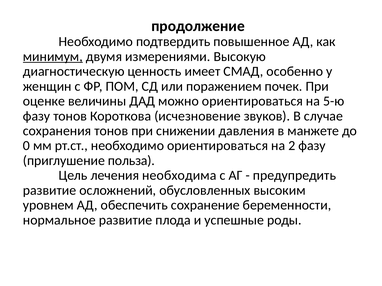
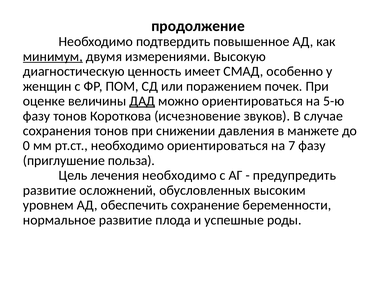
ДАД underline: none -> present (142, 101)
2: 2 -> 7 (292, 146)
лечения необходима: необходима -> необходимо (179, 176)
